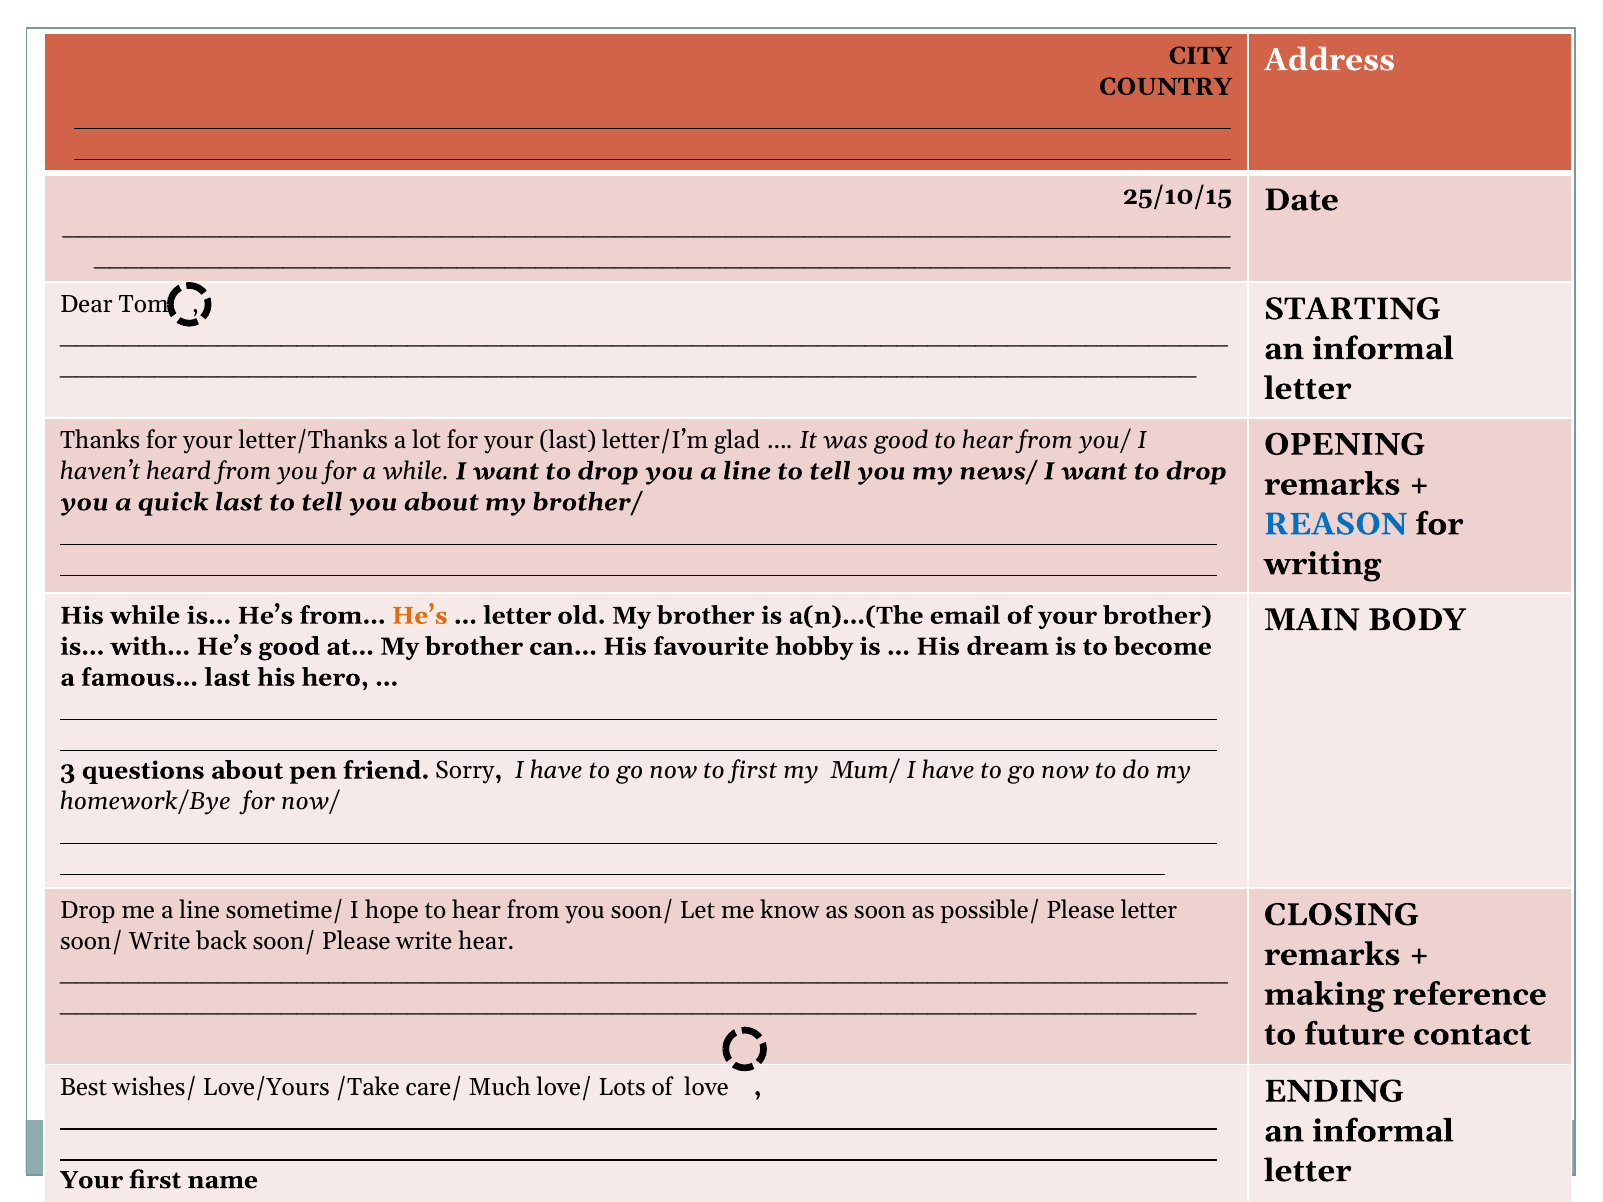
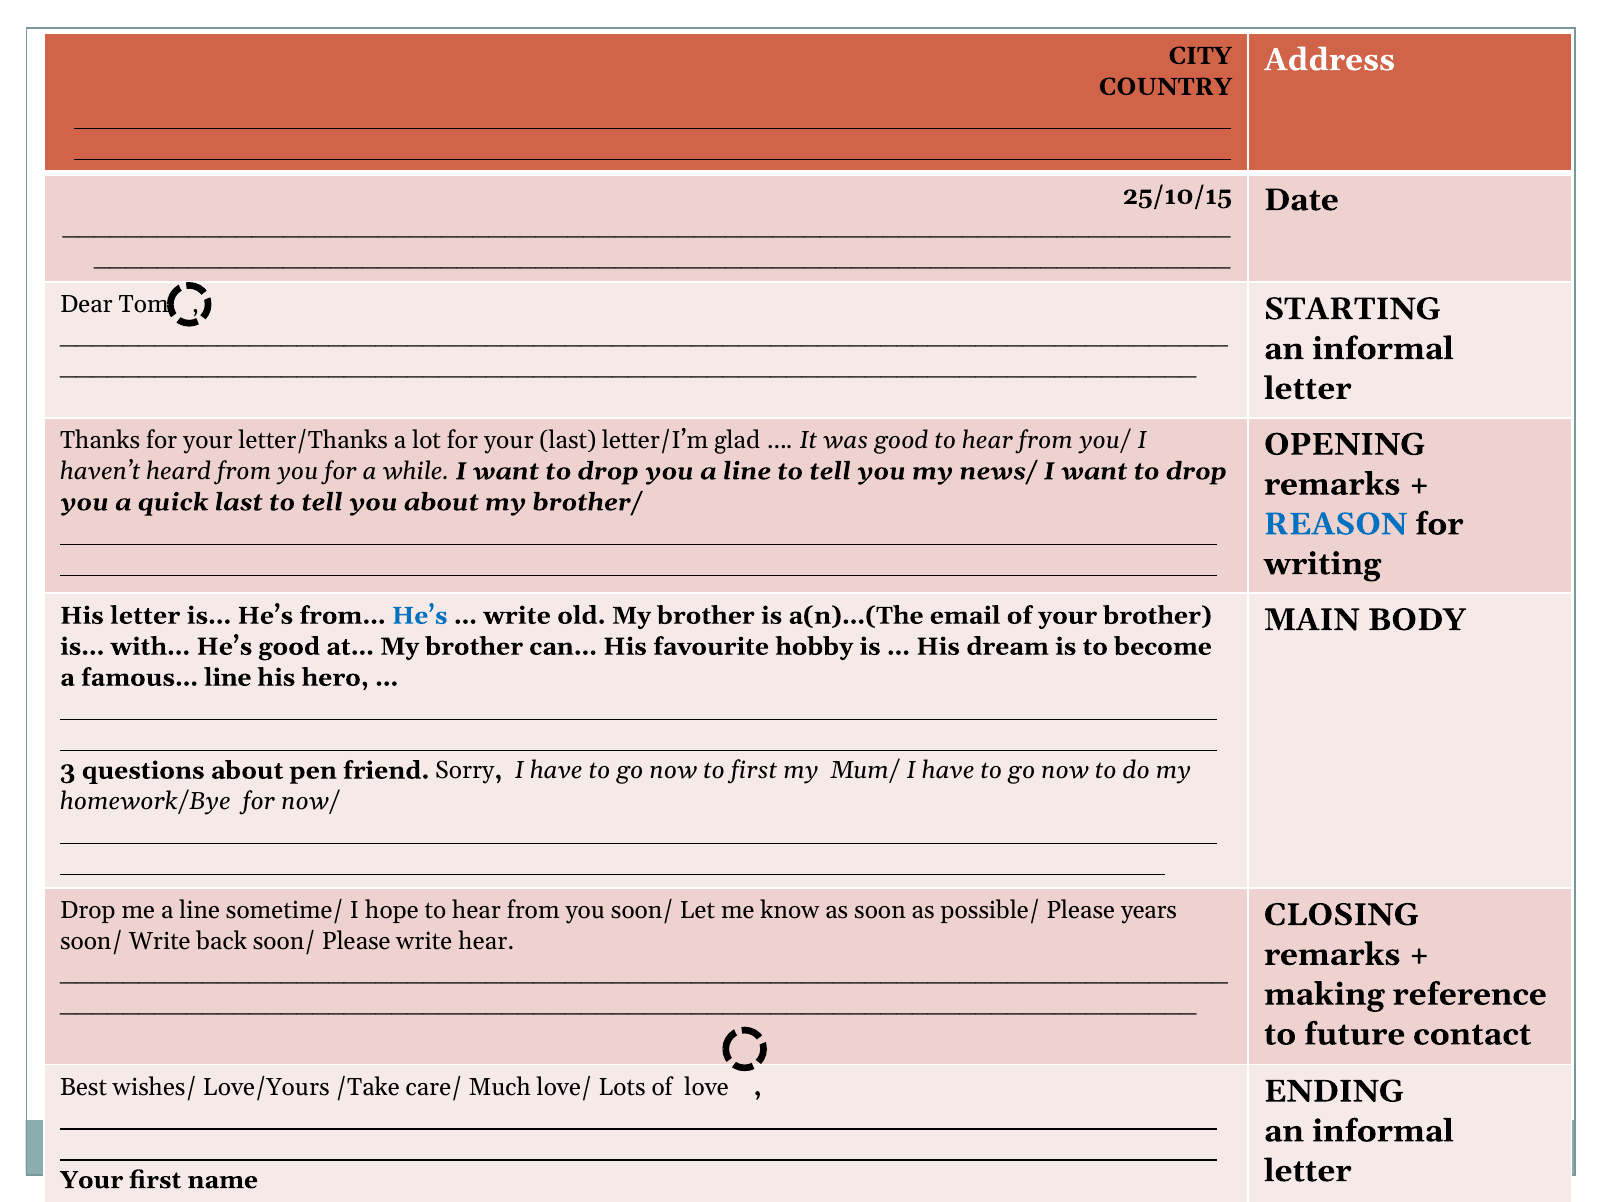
His while: while -> letter (145, 616)
He’s colour: orange -> blue (420, 616)
letter: letter -> write (517, 616)
famous… last: last -> line (228, 678)
Please letter: letter -> years (1149, 911)
